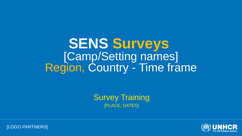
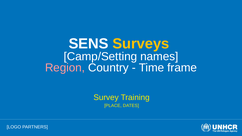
Region colour: yellow -> pink (65, 68)
